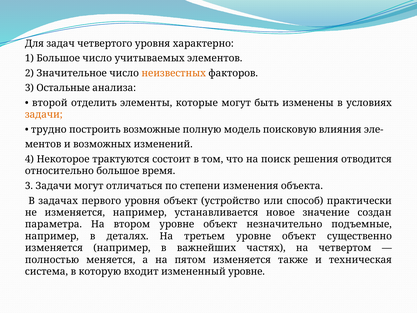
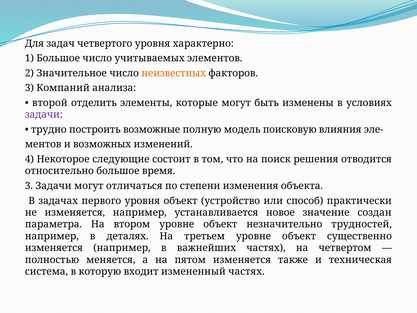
Остальные: Остальные -> Компаний (63, 88)
задачи colour: orange -> purple (44, 115)
трактуются: трактуются -> следующие (121, 159)
подъемные: подъемные -> трудностей (362, 224)
измененный уровне: уровне -> частях (246, 272)
